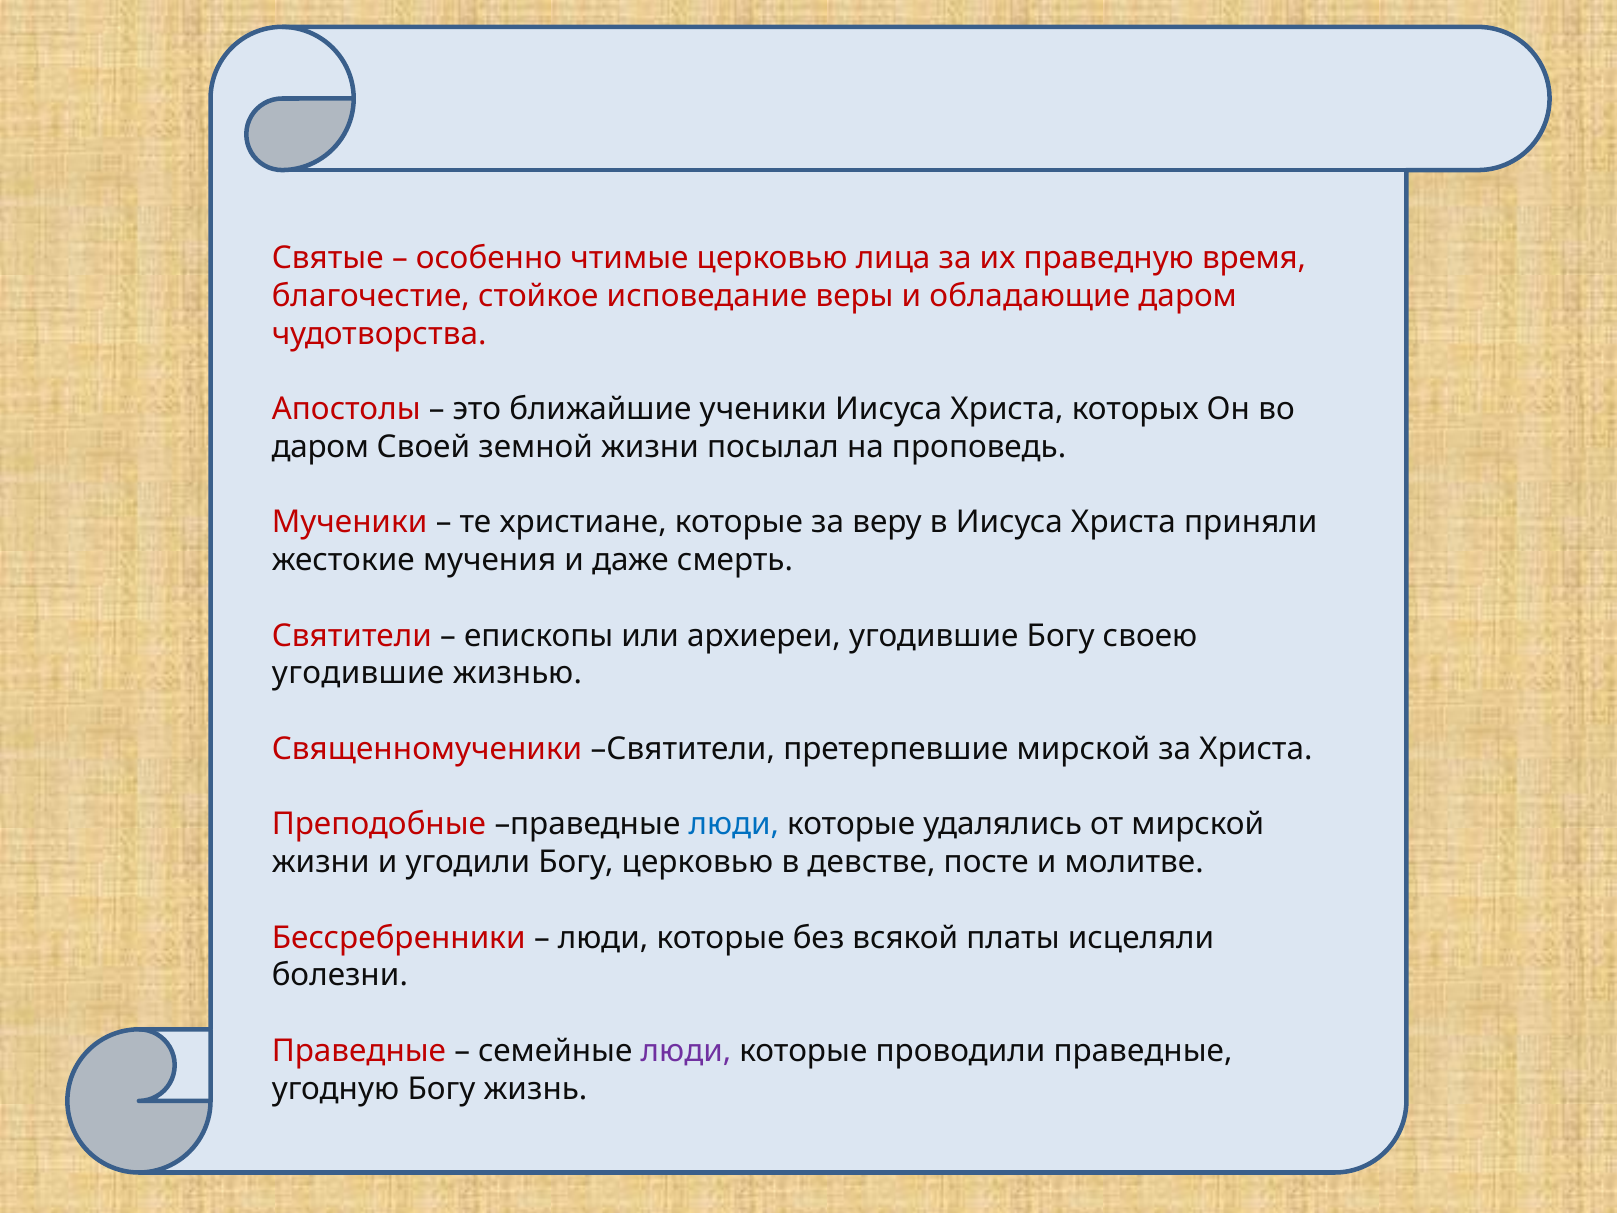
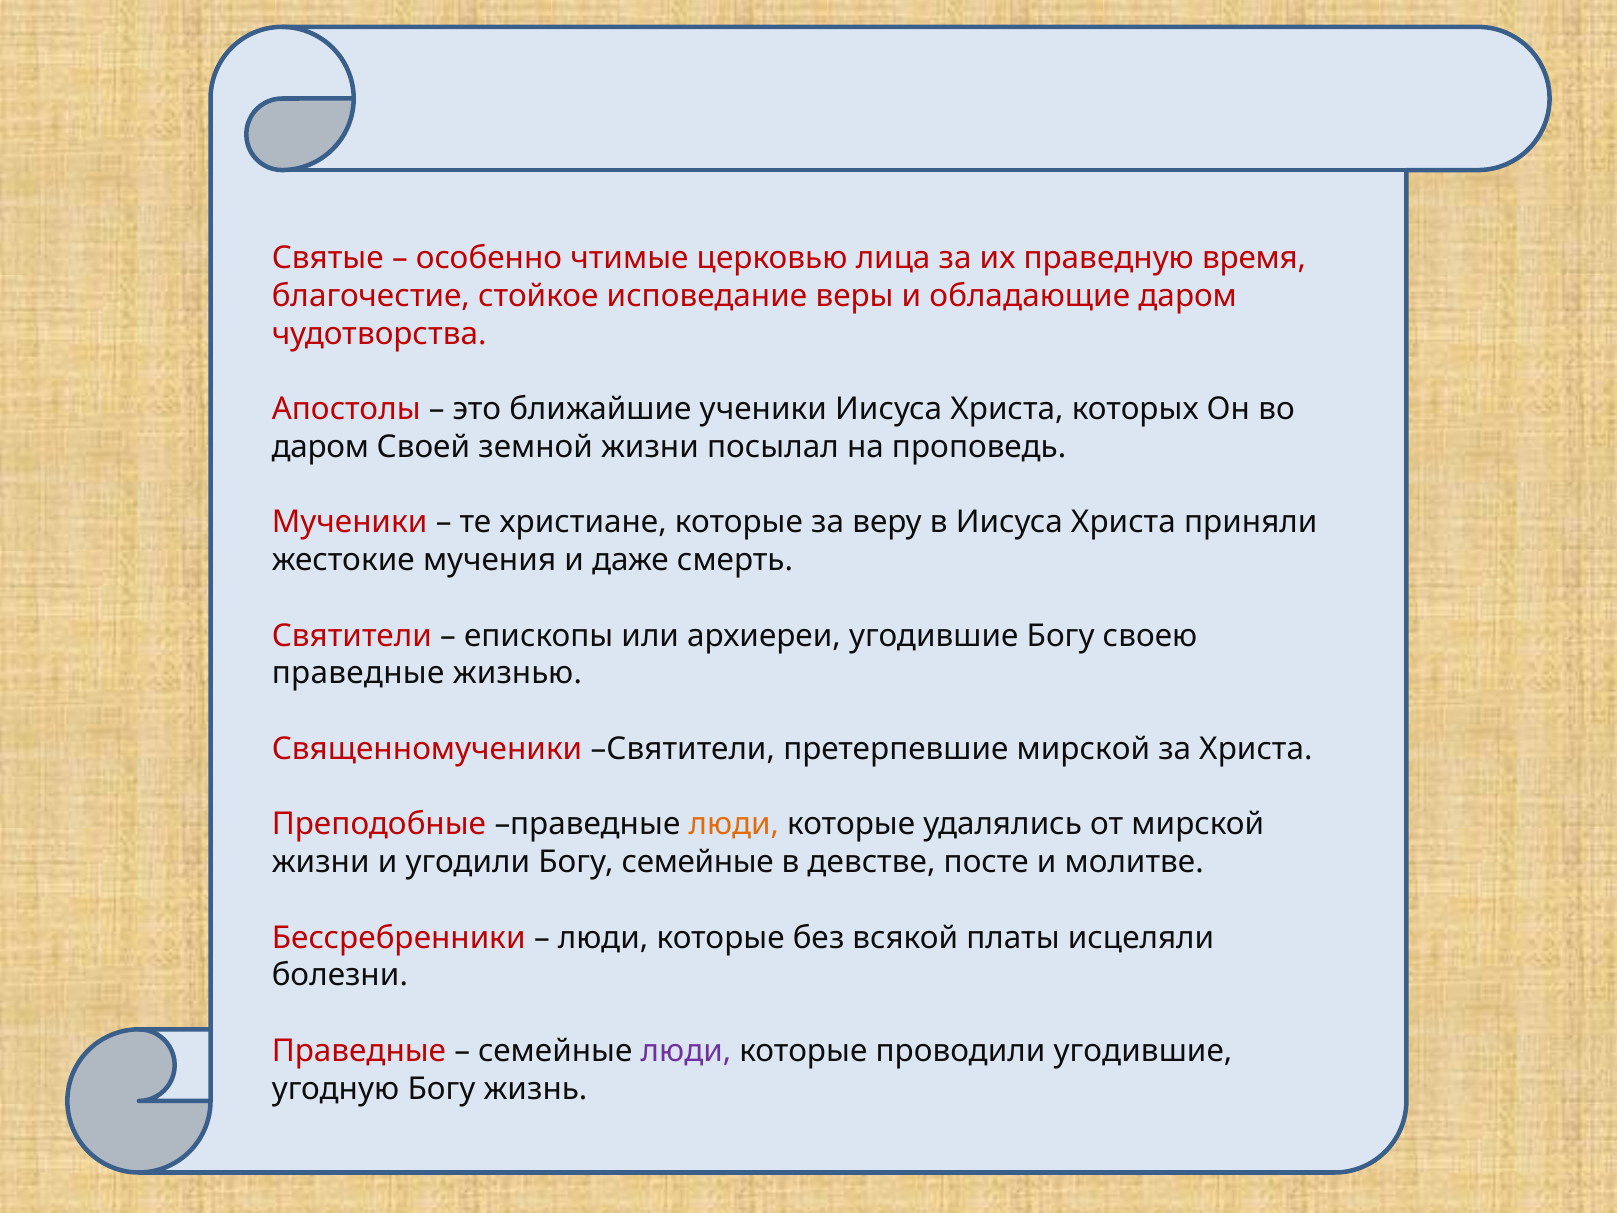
угодившие: угодившие -> праведные (358, 673)
люди colour: blue -> orange (734, 824)
Богу церковью: церковью -> семейные (698, 862)
проводили праведные: праведные -> угодившие (1143, 1051)
